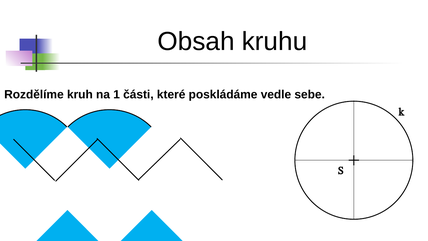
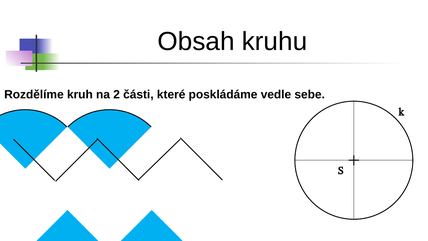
1: 1 -> 2 (117, 94)
